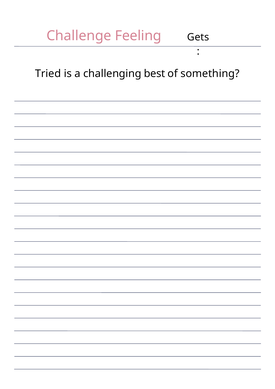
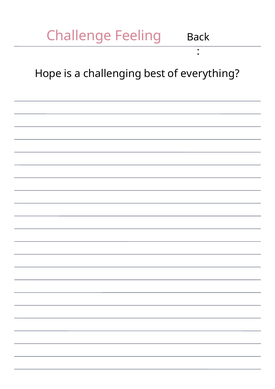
Gets: Gets -> Back (198, 37)
Tried: Tried -> Hope (48, 74)
something: something -> everything (210, 74)
